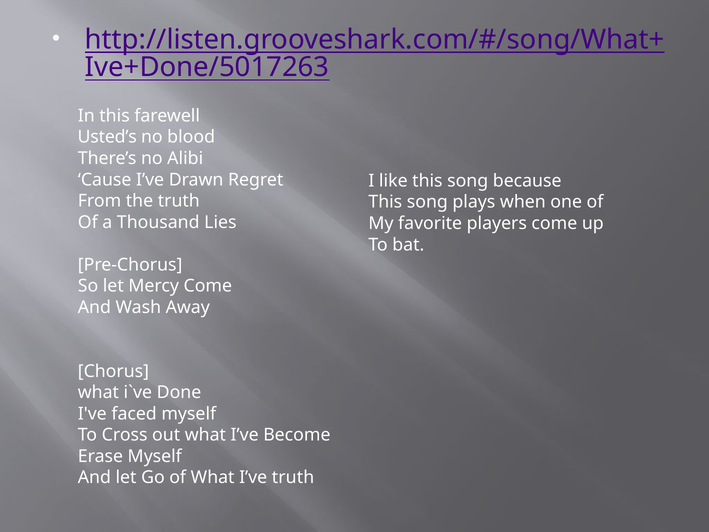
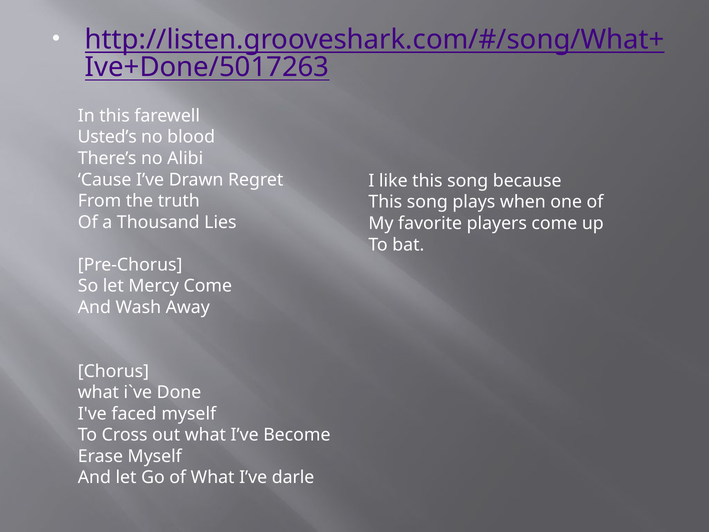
I’ve truth: truth -> darle (293, 477)
